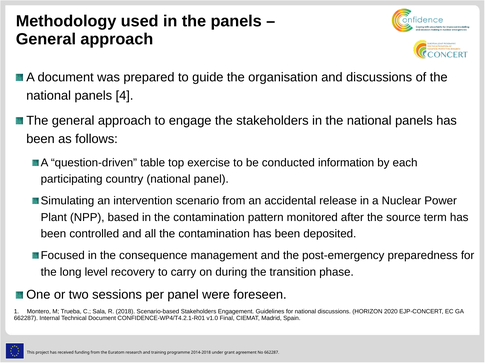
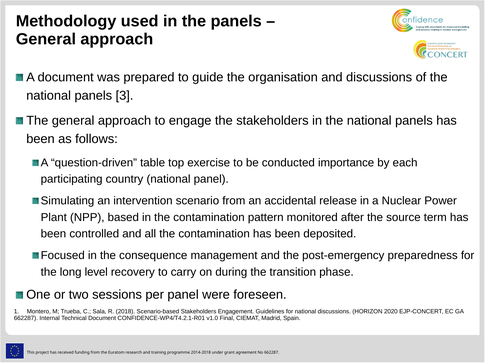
4: 4 -> 3 (125, 96)
information: information -> importance (346, 163)
